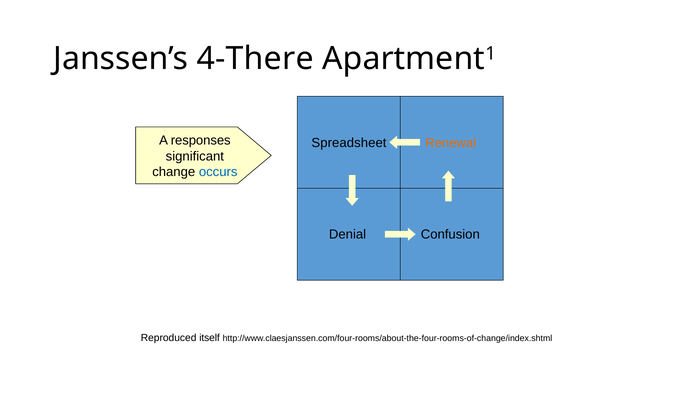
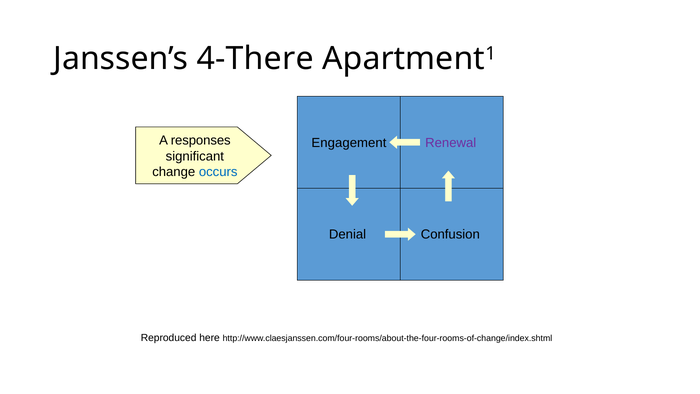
Spreadsheet: Spreadsheet -> Engagement (349, 143)
Renewal colour: orange -> purple (451, 143)
itself: itself -> here (209, 338)
